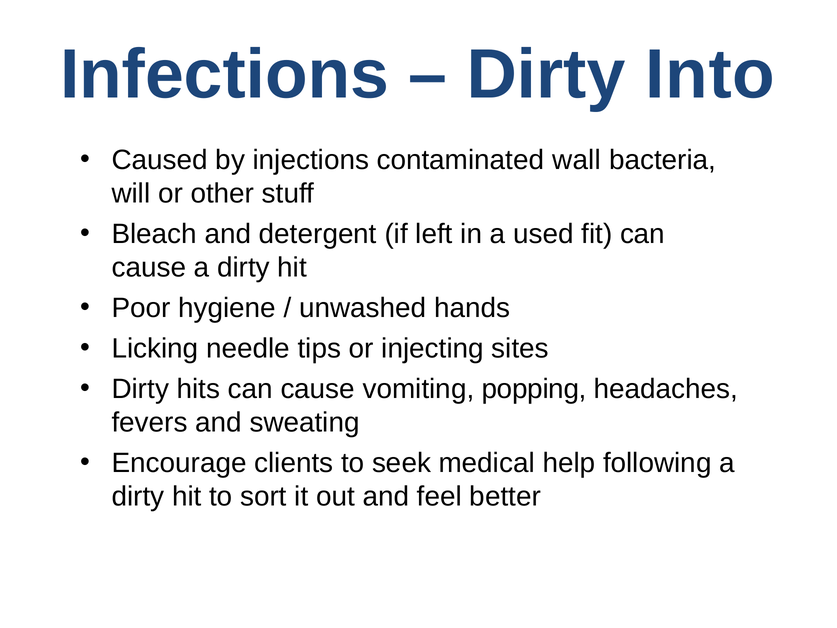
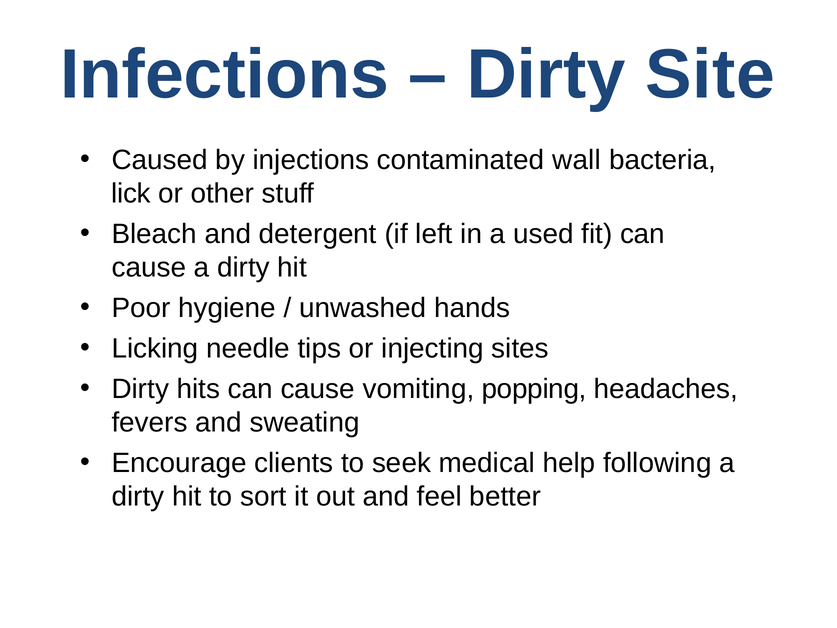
Into: Into -> Site (710, 75)
will: will -> lick (131, 193)
